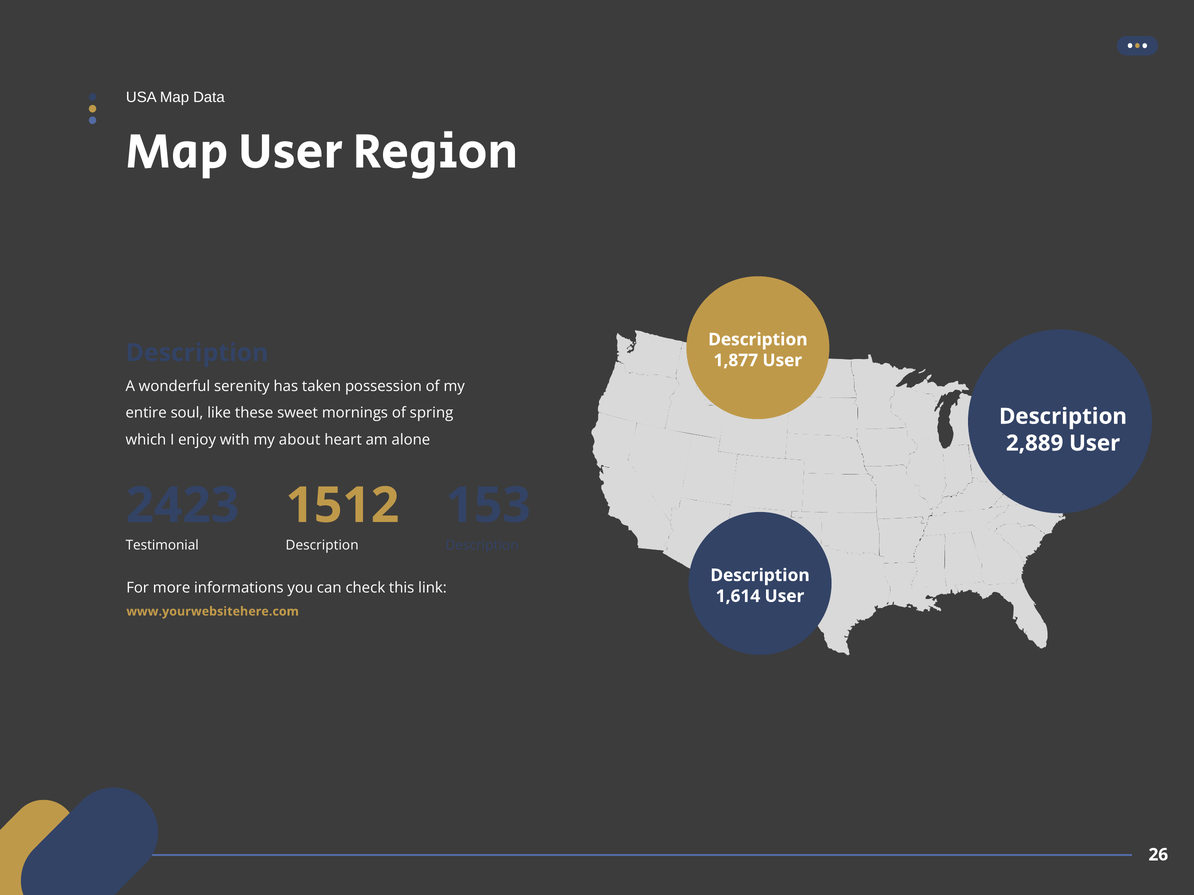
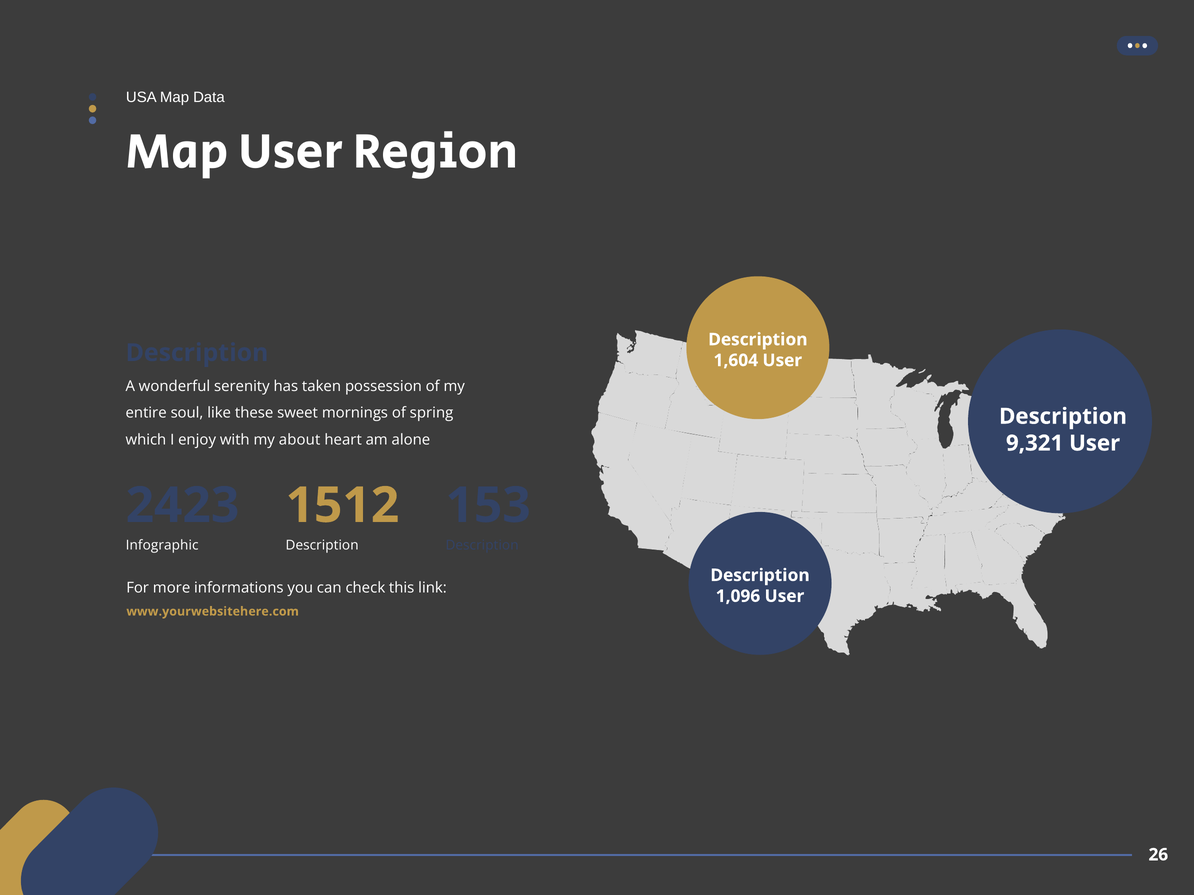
1,877: 1,877 -> 1,604 (736, 361)
2,889: 2,889 -> 9,321 (1035, 443)
Testimonial: Testimonial -> Infographic (162, 546)
1,614: 1,614 -> 1,096 (738, 596)
